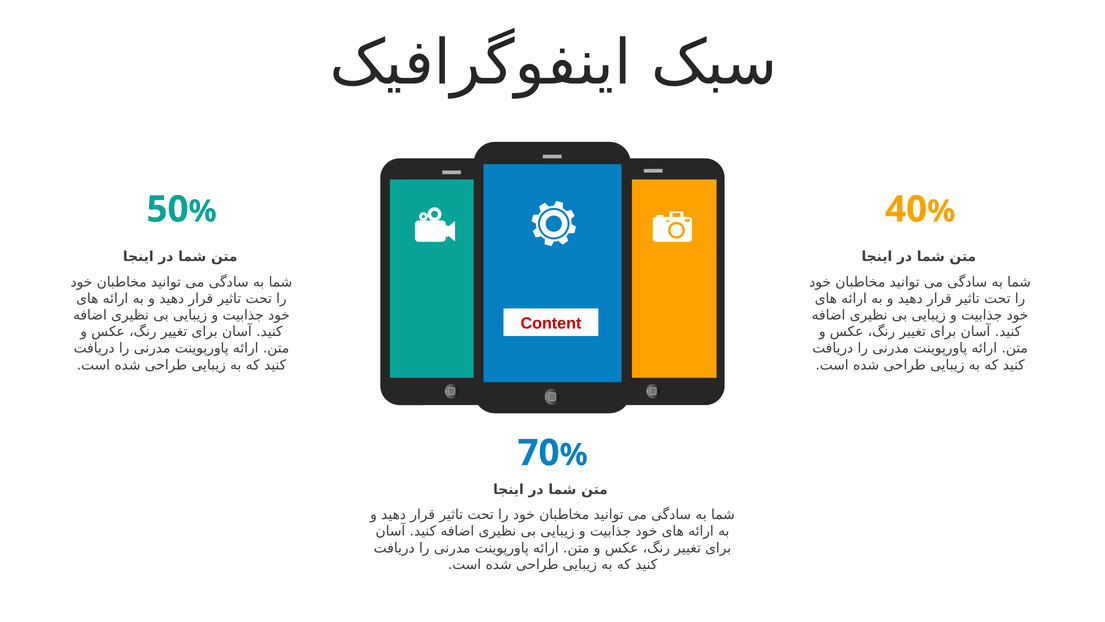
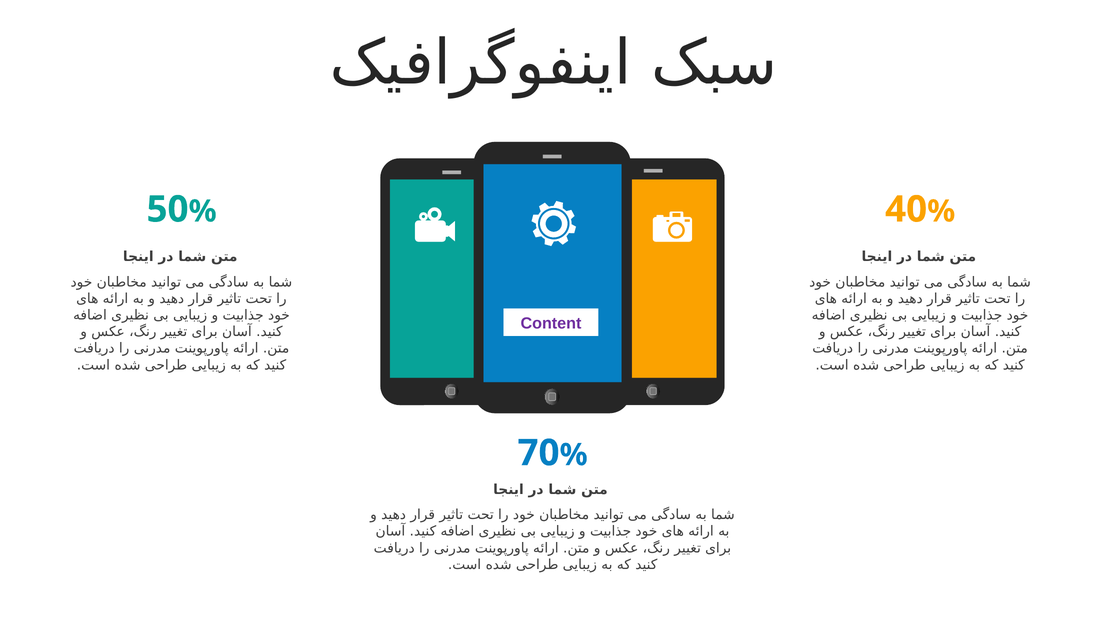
Content colour: red -> purple (551, 323)
